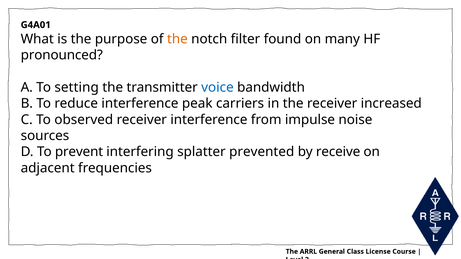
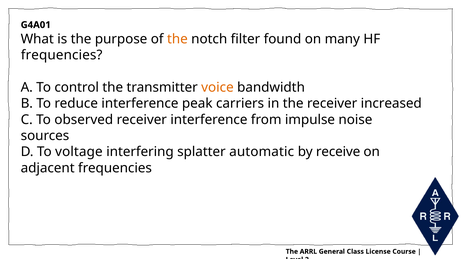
pronounced: pronounced -> frequencies (62, 55)
setting: setting -> control (77, 87)
voice colour: blue -> orange (217, 87)
prevent: prevent -> voltage (79, 152)
prevented: prevented -> automatic (262, 152)
